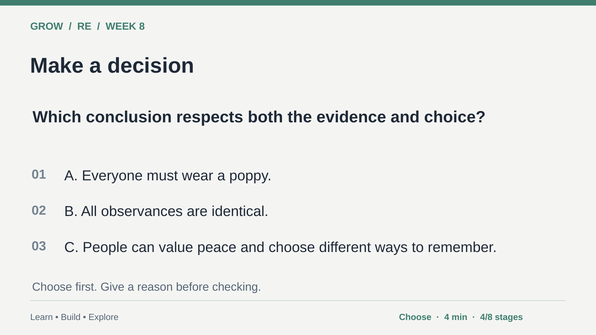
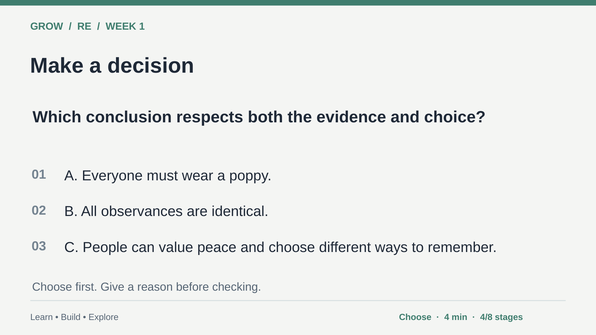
8: 8 -> 1 (142, 26)
